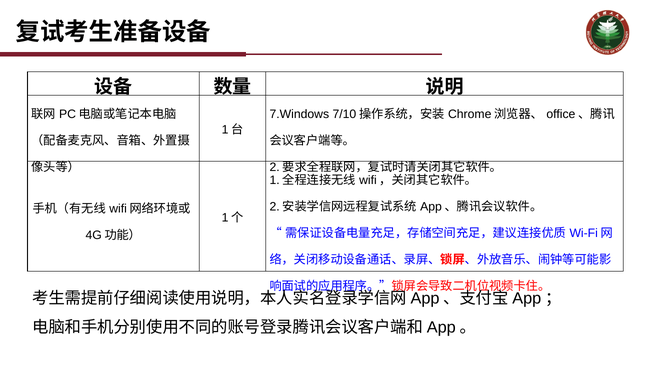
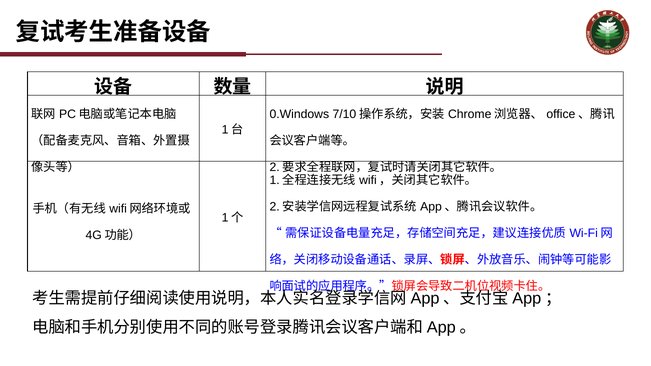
7.Windows: 7.Windows -> 0.Windows (299, 114)
